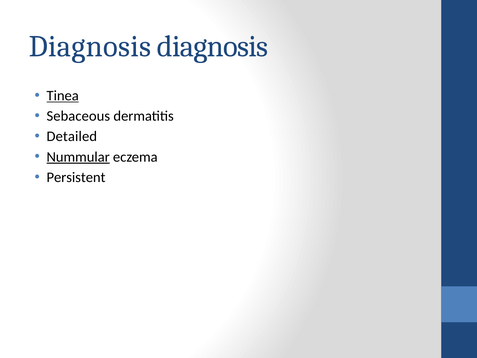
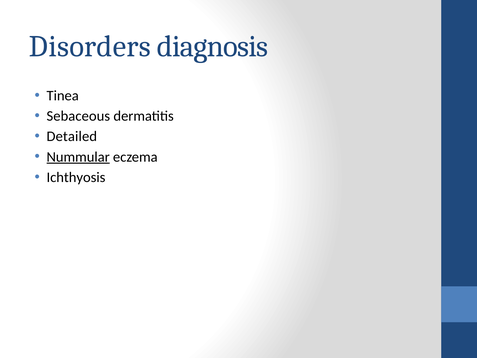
Diagnosis: Diagnosis -> Disorders (90, 46)
Tinea underline: present -> none (63, 96)
Persistent: Persistent -> Ichthyosis (76, 177)
